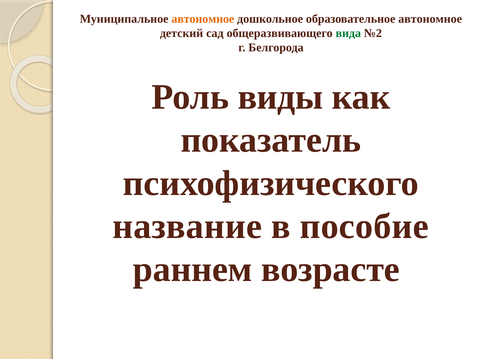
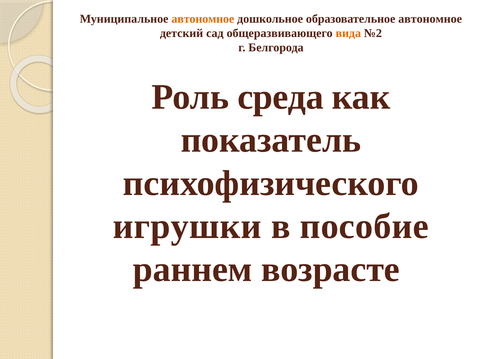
вида colour: green -> orange (348, 33)
виды: виды -> среда (281, 97)
название: название -> игрушки (187, 226)
